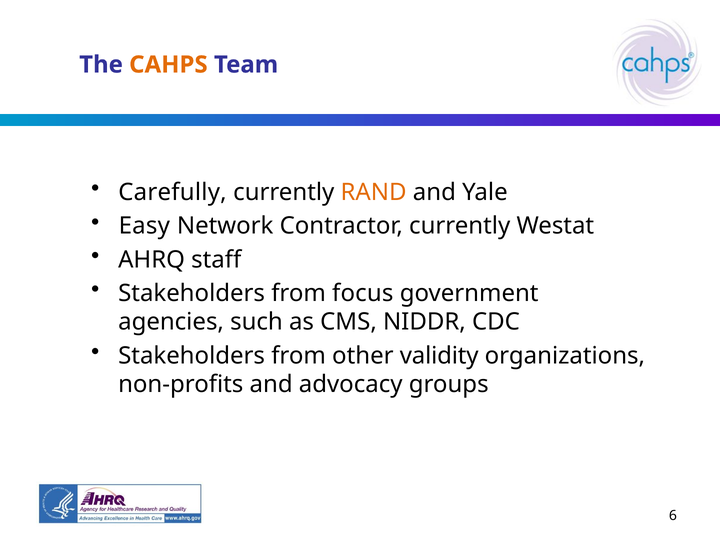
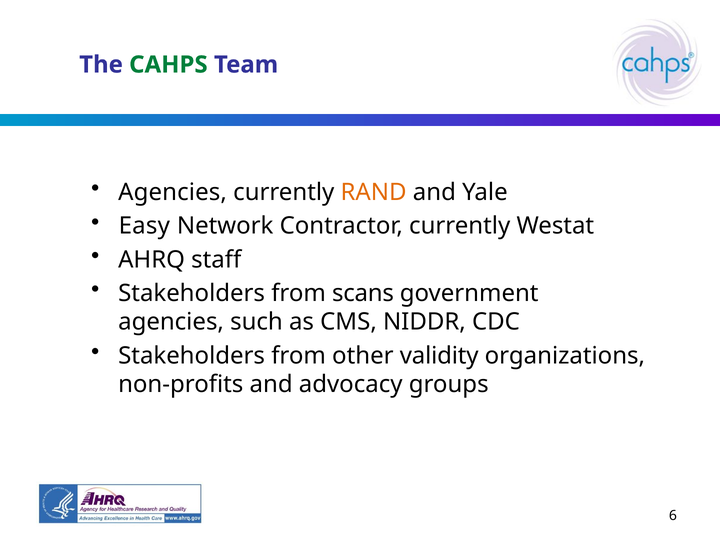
CAHPS colour: orange -> green (168, 65)
Carefully: Carefully -> Agencies (173, 192)
focus: focus -> scans (363, 293)
